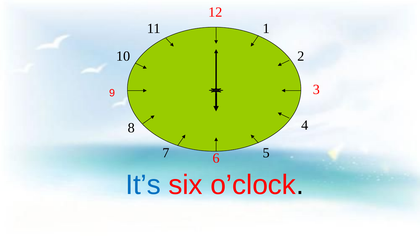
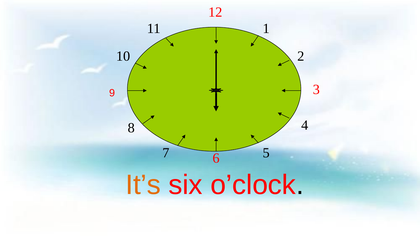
It’s colour: blue -> orange (143, 185)
